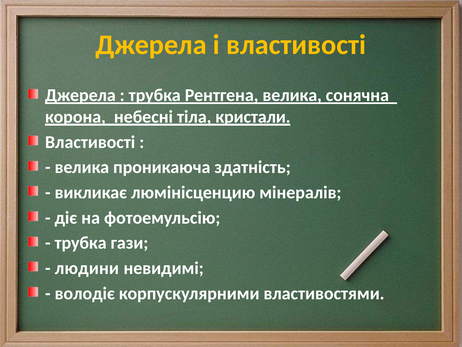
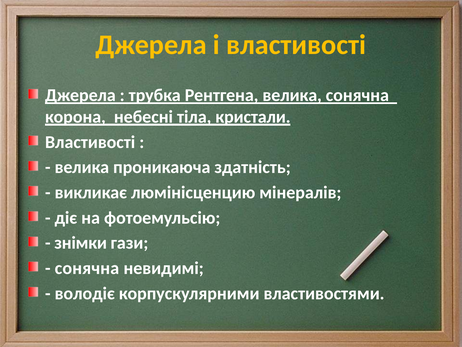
трубка: трубка -> знімки (81, 243)
людини: людини -> сонячна (87, 268)
